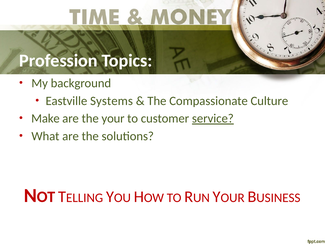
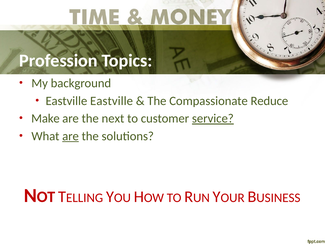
Eastville Systems: Systems -> Eastville (112, 101)
Culture: Culture -> Reduce (269, 101)
your: your -> next (113, 118)
are underline: none -> present (71, 136)
